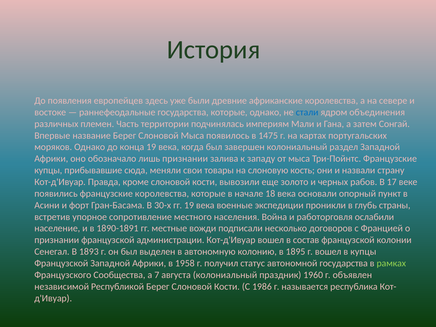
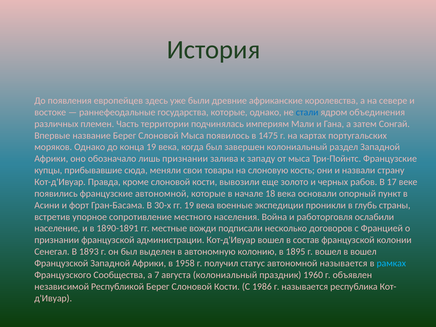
французские королевства: королевства -> автономной (162, 194)
в купцы: купцы -> вошел (363, 252)
автономной государства: государства -> называется (344, 263)
рамках colour: light green -> light blue (391, 263)
